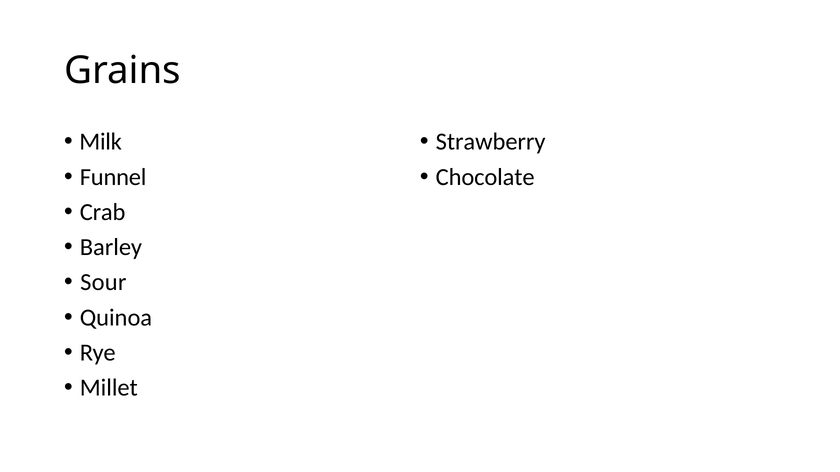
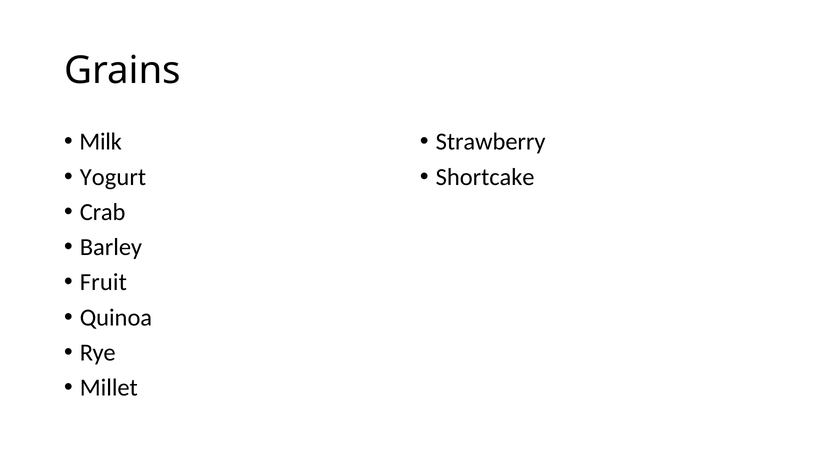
Funnel: Funnel -> Yogurt (113, 177)
Chocolate: Chocolate -> Shortcake (485, 177)
Sour: Sour -> Fruit (103, 283)
